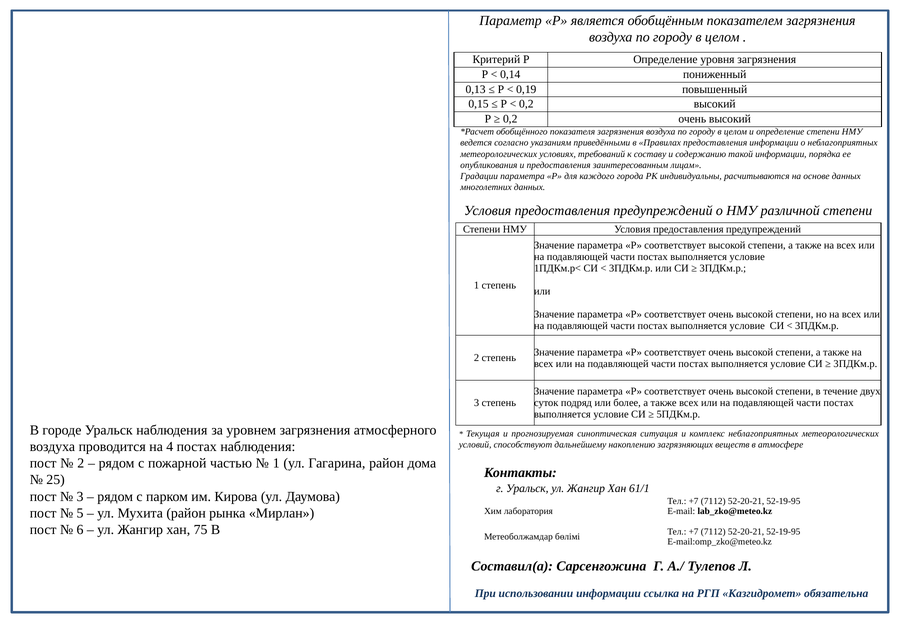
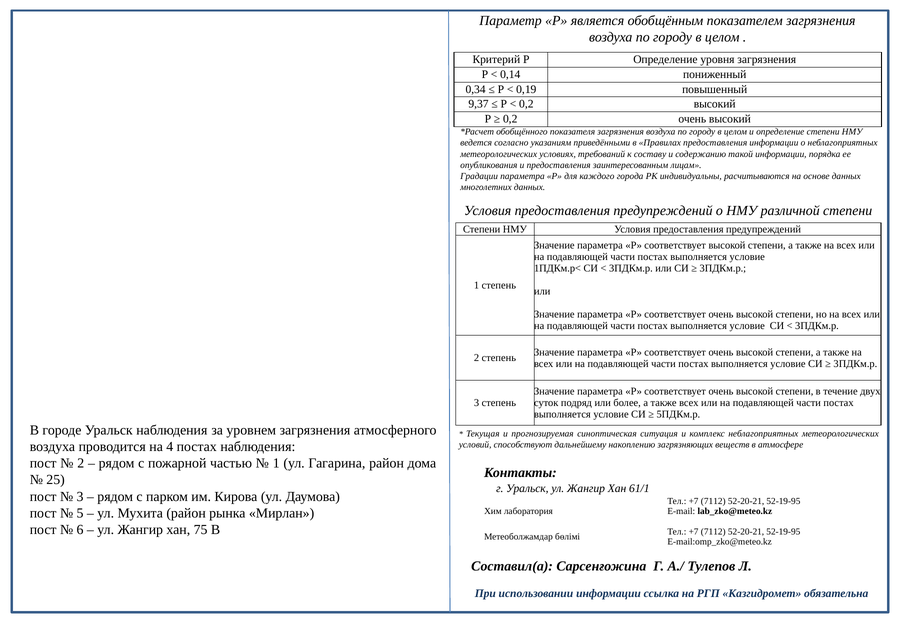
0,13: 0,13 -> 0,34 (476, 89)
0,15: 0,15 -> 9,37 (478, 104)
